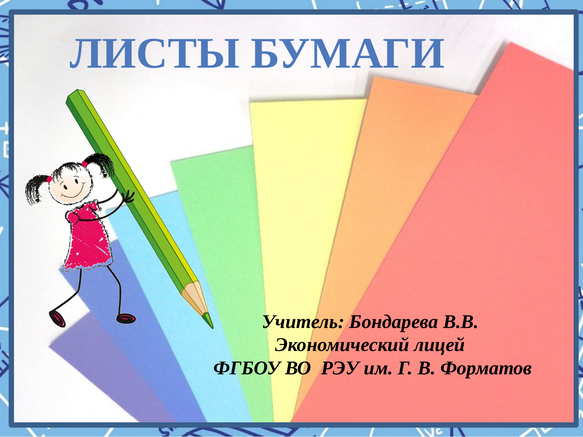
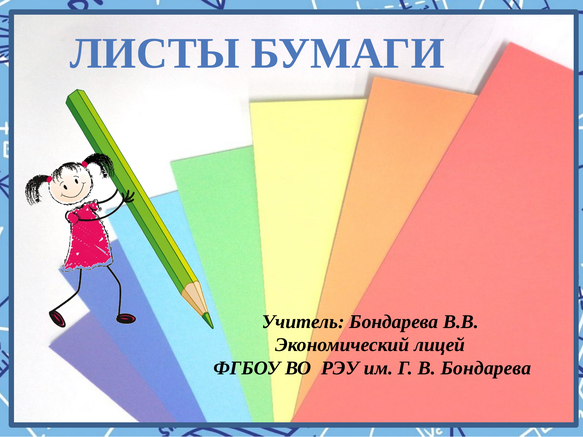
В Форматов: Форматов -> Бондарева (486, 368)
